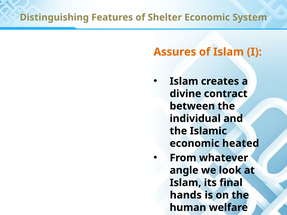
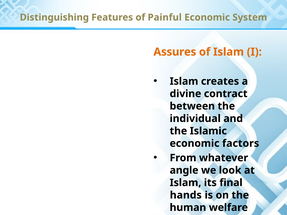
Shelter: Shelter -> Painful (165, 17)
heated: heated -> factors (241, 144)
